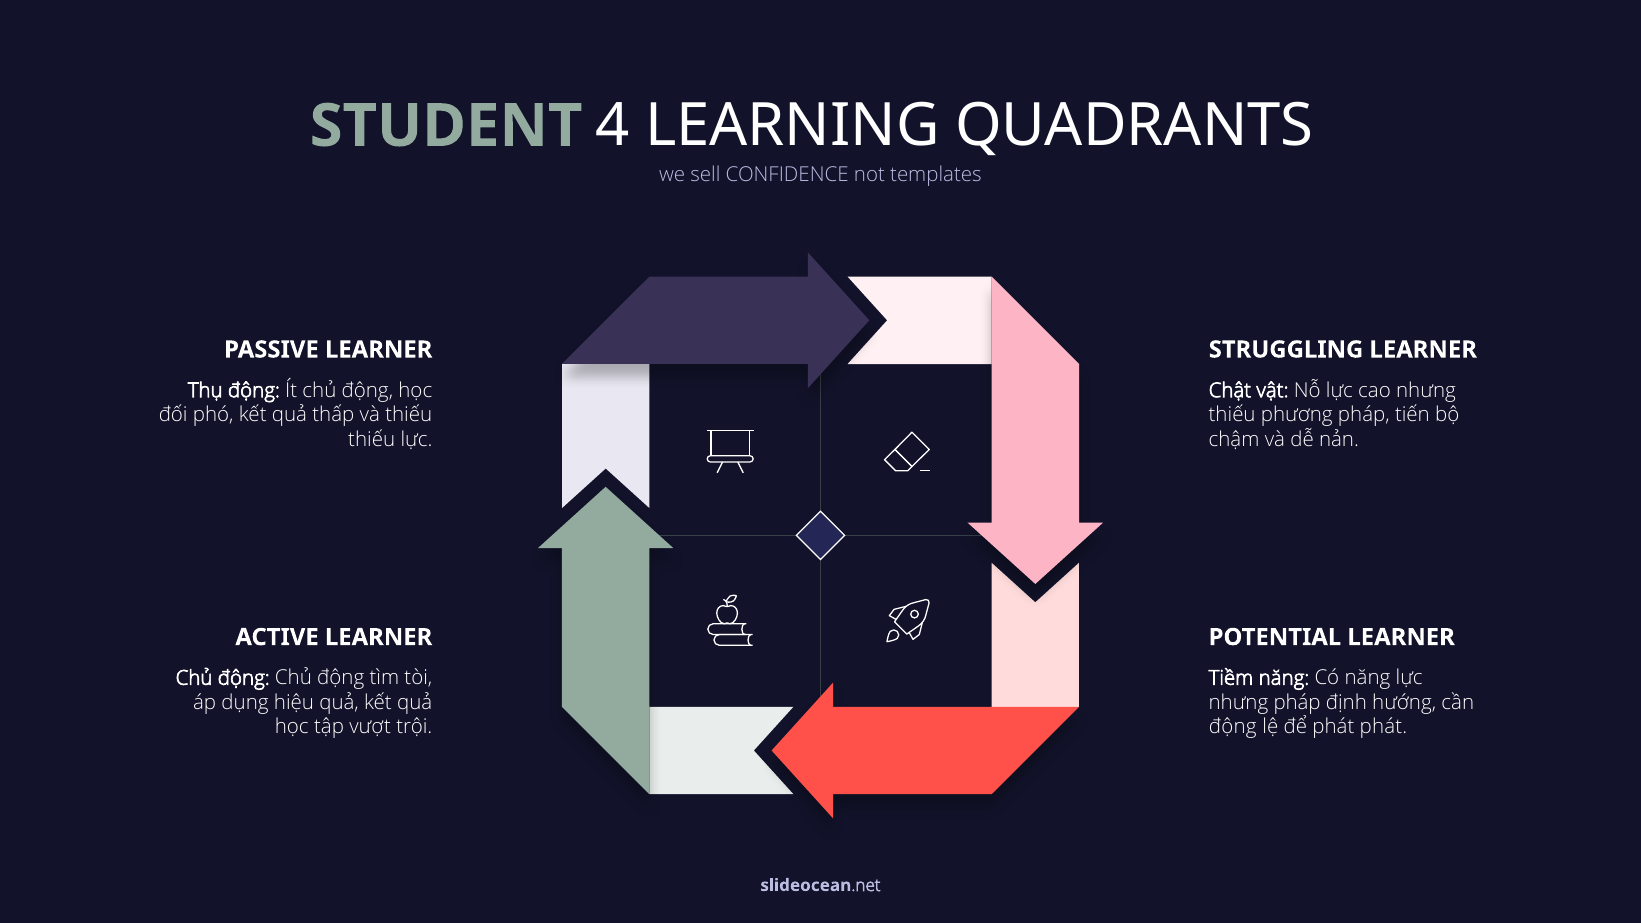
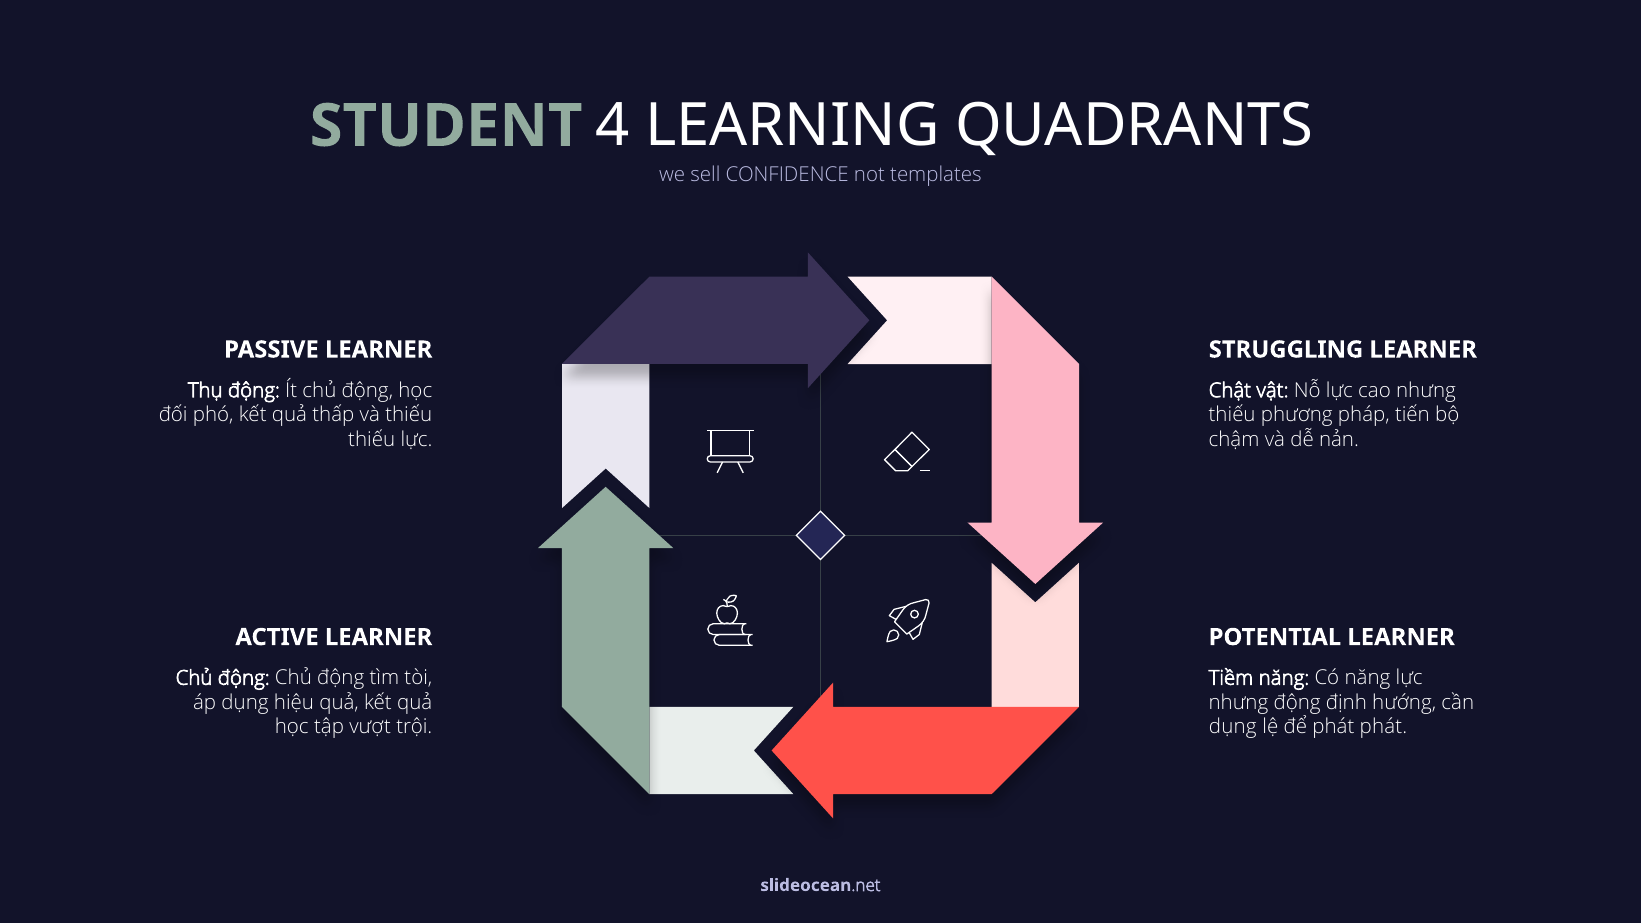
nhưng pháp: pháp -> động (1297, 703)
động: động -> dụng (1233, 727)
